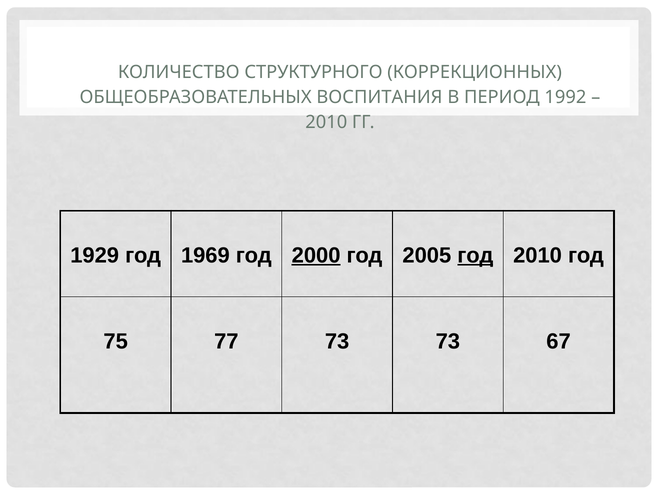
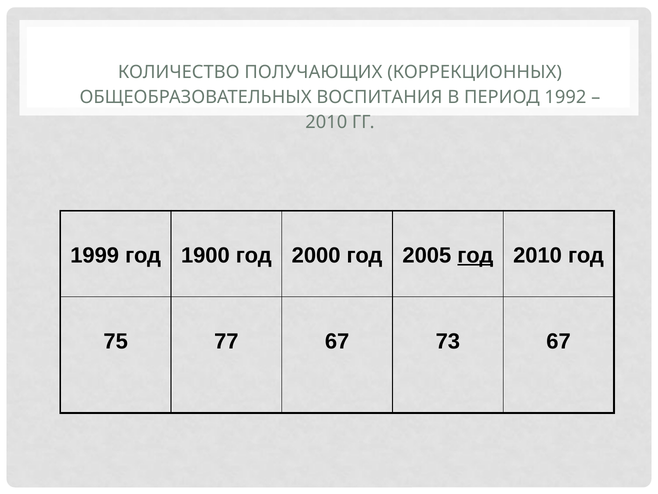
СТРУКТУРНОГО: СТРУКТУРНОГО -> ПОЛУЧАЮЩИХ (313, 72)
1929: 1929 -> 1999 (95, 255)
1969: 1969 -> 1900 (205, 255)
2000 underline: present -> none (316, 255)
77 73: 73 -> 67 (337, 341)
